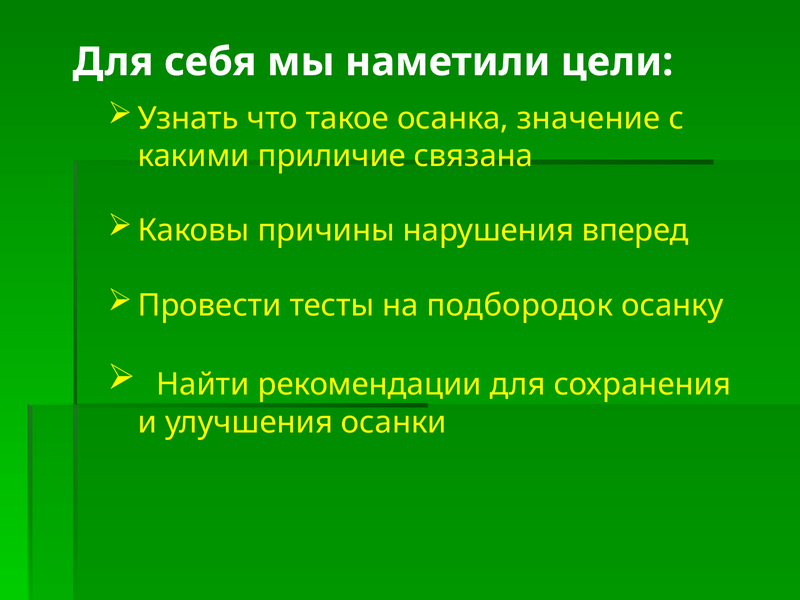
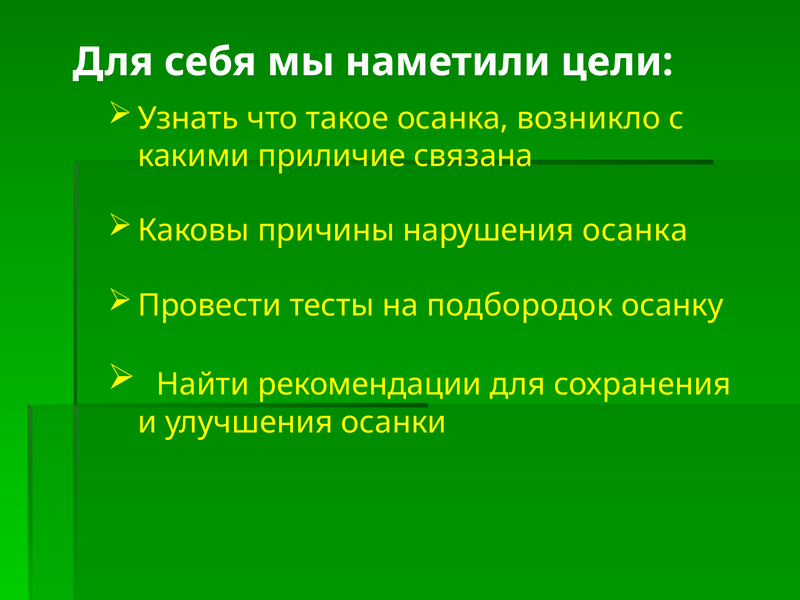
значение: значение -> возникло (589, 119)
нарушения вперед: вперед -> осанка (635, 231)
